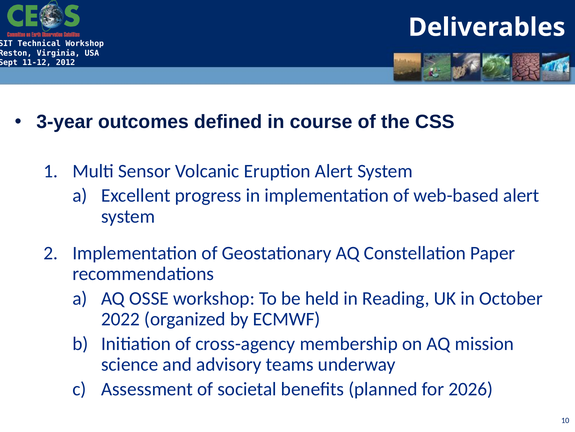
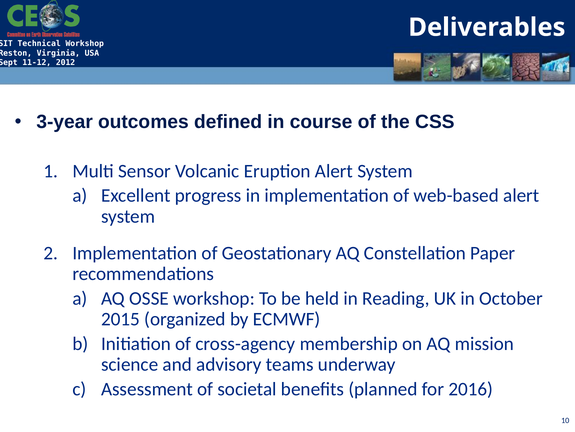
2022: 2022 -> 2015 (121, 319)
2026: 2026 -> 2016 (471, 388)
